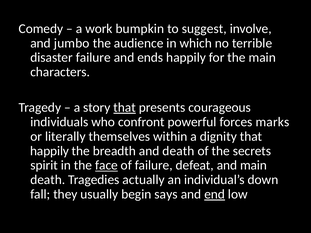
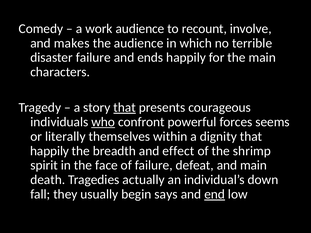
work bumpkin: bumpkin -> audience (140, 29)
suggest: suggest -> recount (204, 29)
jumbo: jumbo -> makes (72, 43)
who underline: none -> present (103, 122)
marks: marks -> seems (273, 122)
and death: death -> effect (178, 151)
secrets: secrets -> shrimp (252, 151)
face underline: present -> none (106, 166)
